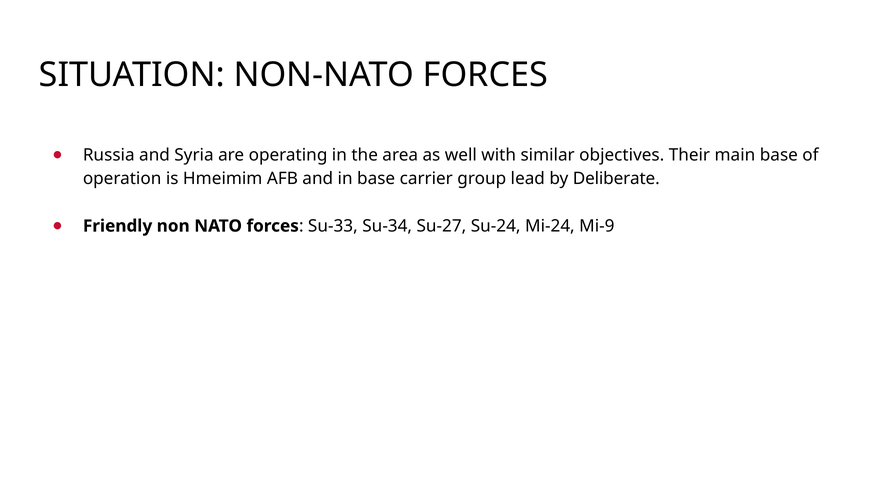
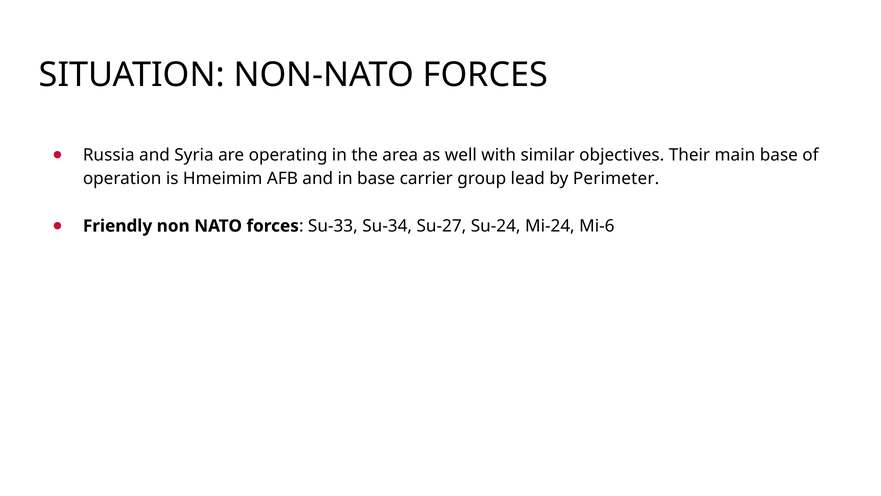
Deliberate: Deliberate -> Perimeter (616, 179)
Mi-9: Mi-9 -> Mi-6 (597, 226)
